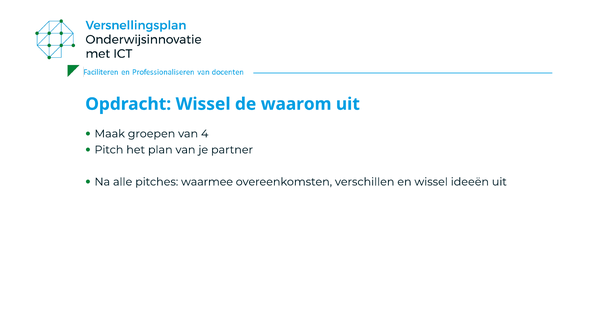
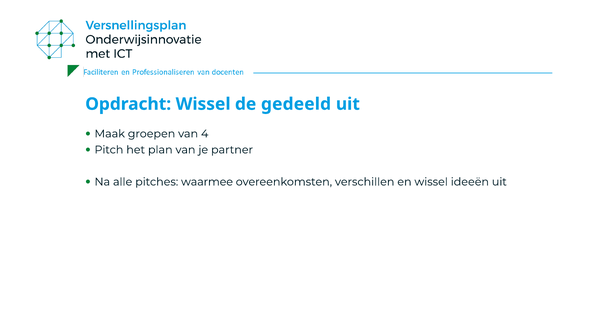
waarom: waarom -> gedeeld (296, 104)
